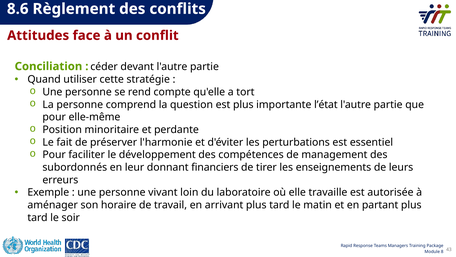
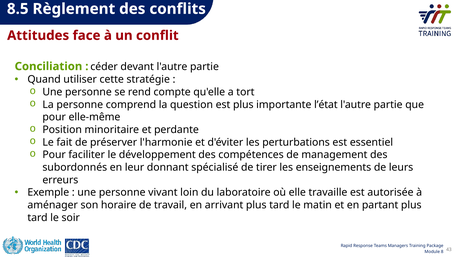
8.6: 8.6 -> 8.5 (18, 9)
financiers: financiers -> spécialisé (215, 167)
